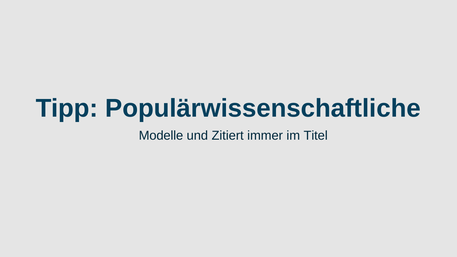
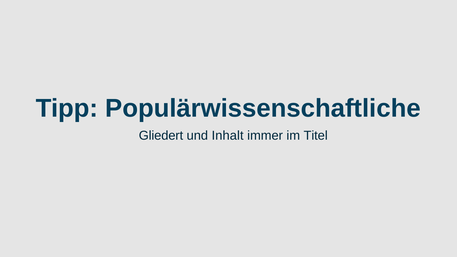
Modelle: Modelle -> Gliedert (161, 136)
Zitiert: Zitiert -> Inhalt (228, 136)
